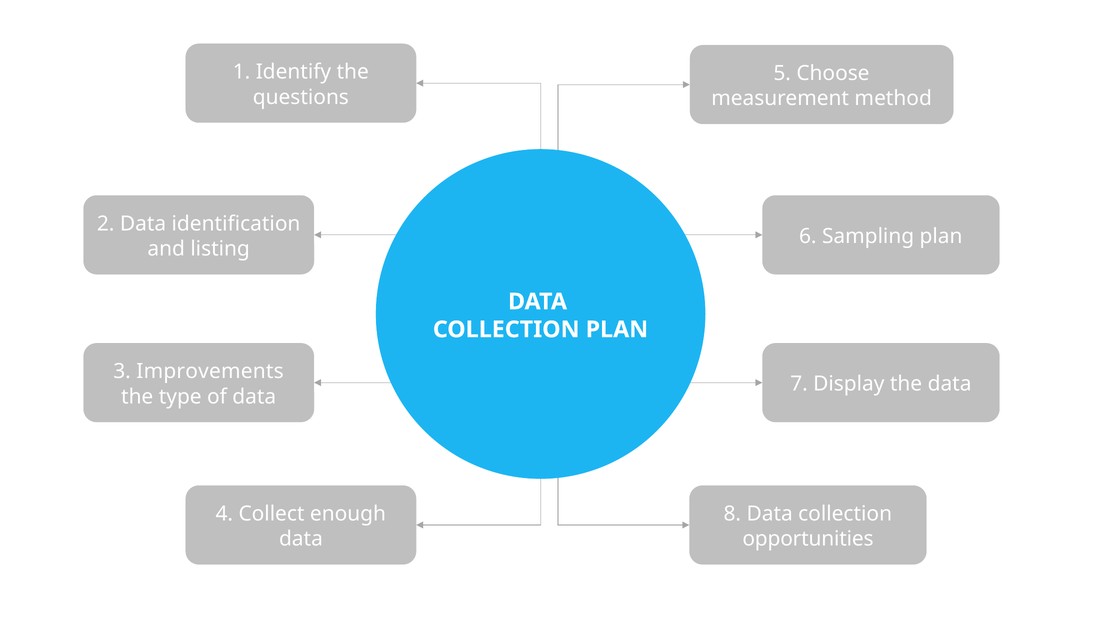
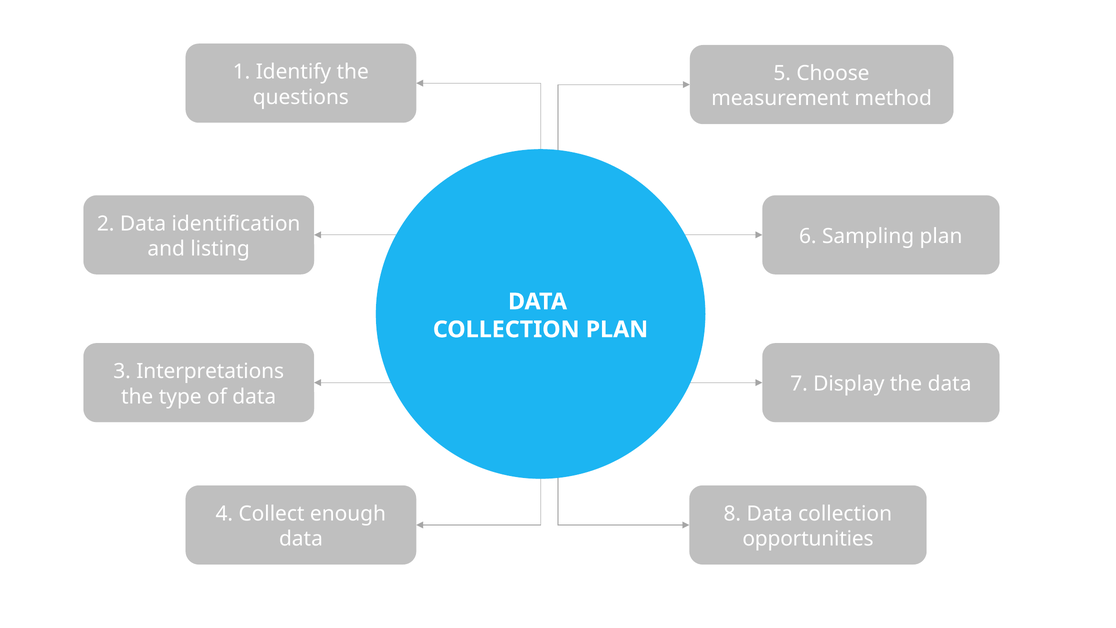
Improvements: Improvements -> Interpretations (210, 371)
